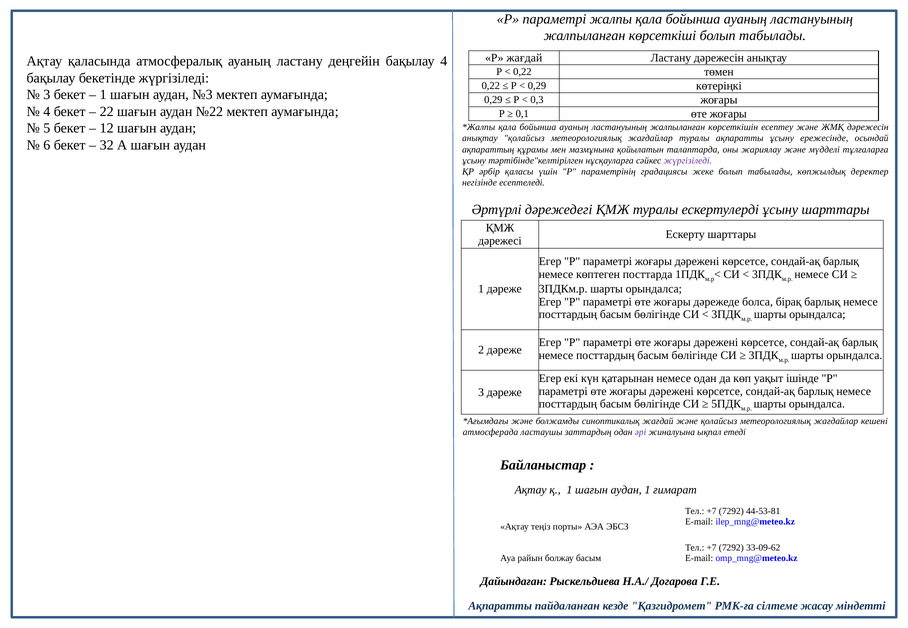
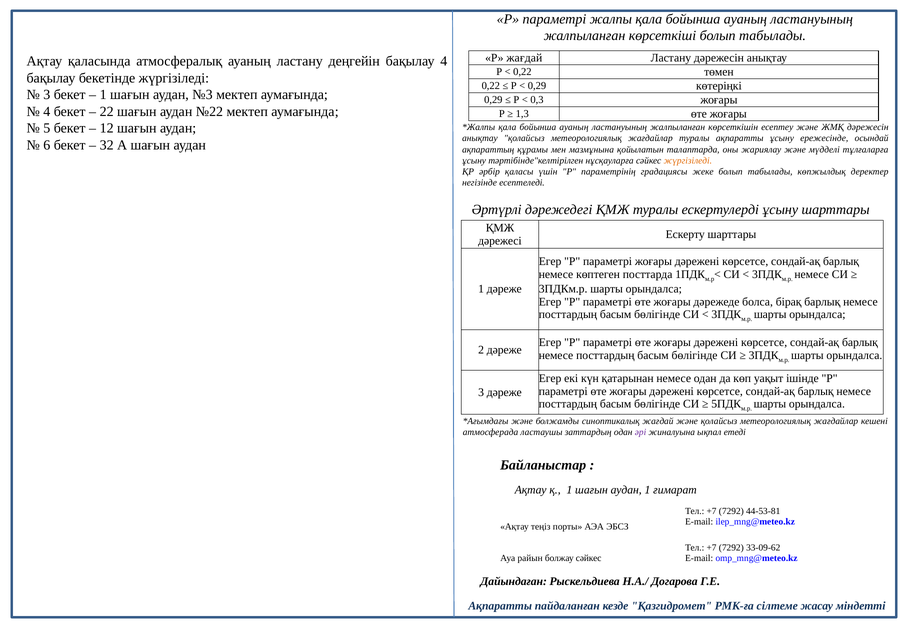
0,1: 0,1 -> 1,3 (522, 114)
жүргізіледі colour: purple -> orange (688, 161)
болжау басым: басым -> сәйкес (589, 559)
